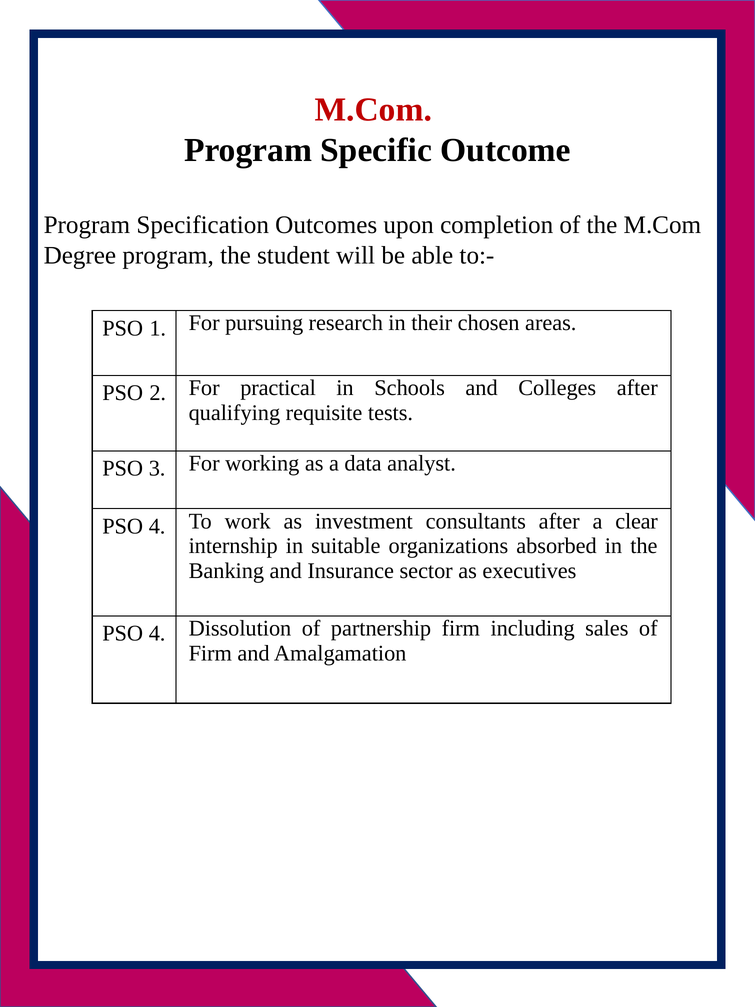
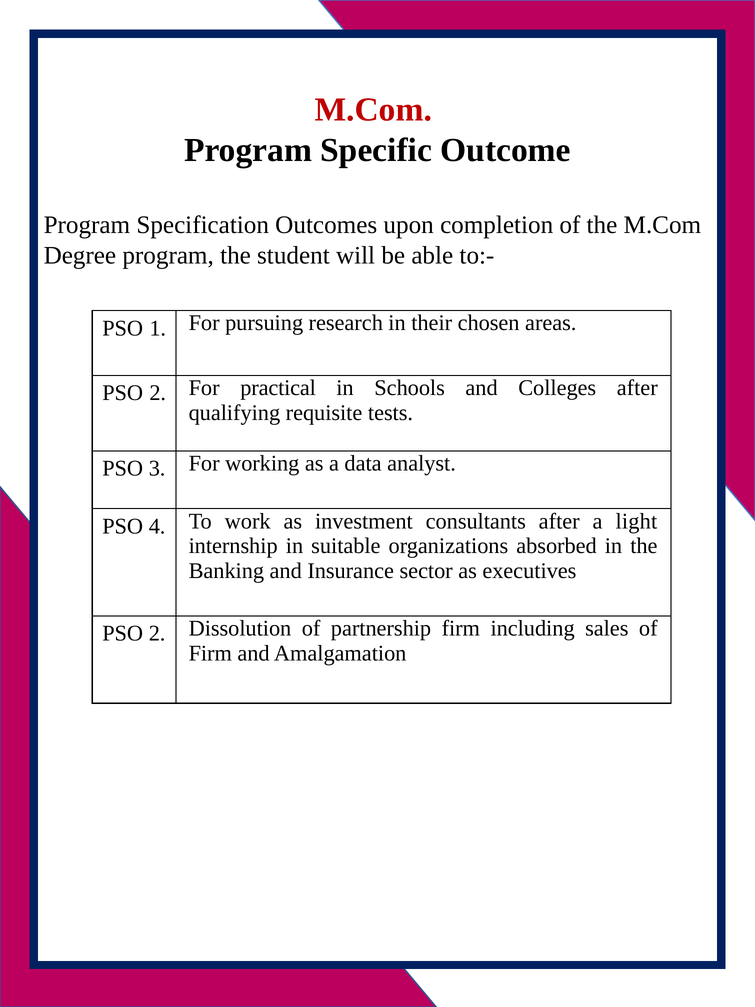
clear: clear -> light (636, 521)
4: 4 -> 2 (157, 633)
